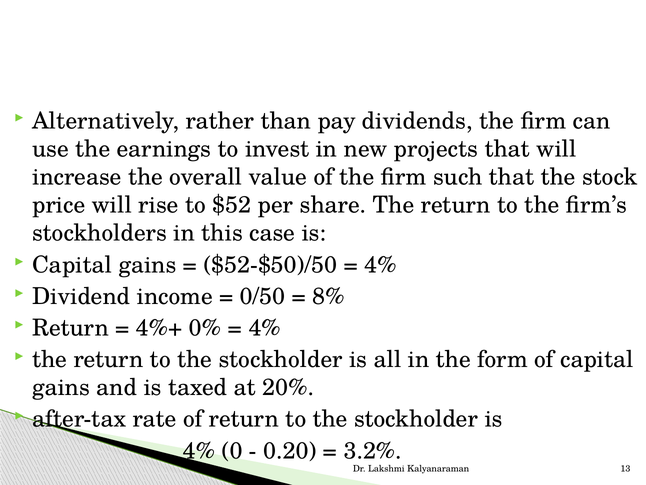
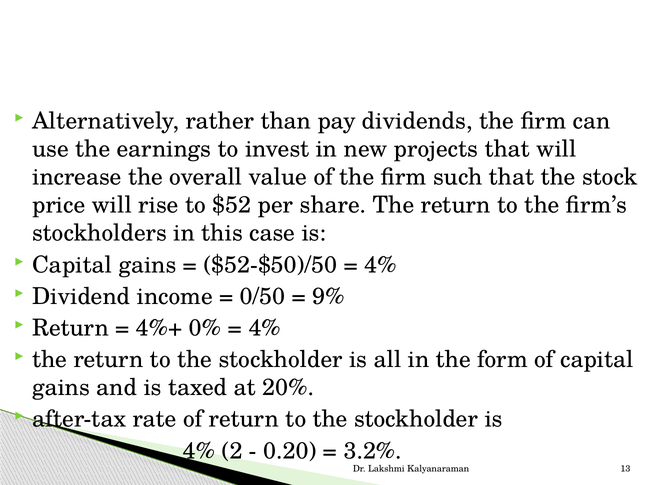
8%: 8% -> 9% (329, 296)
0: 0 -> 2 (232, 450)
